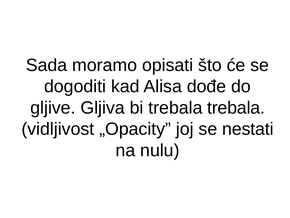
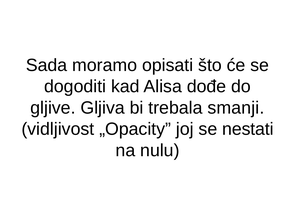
trebala trebala: trebala -> smanji (236, 108)
